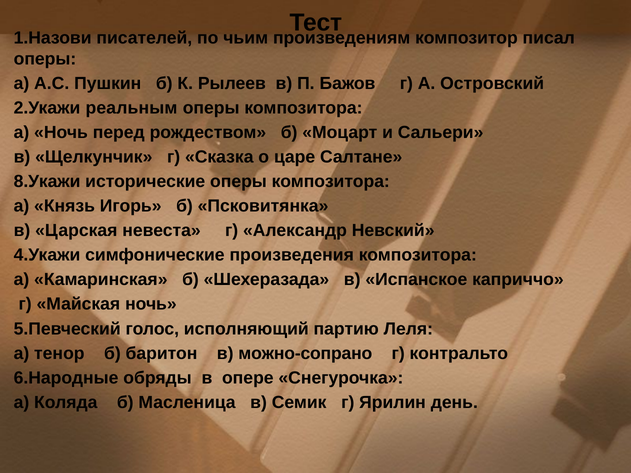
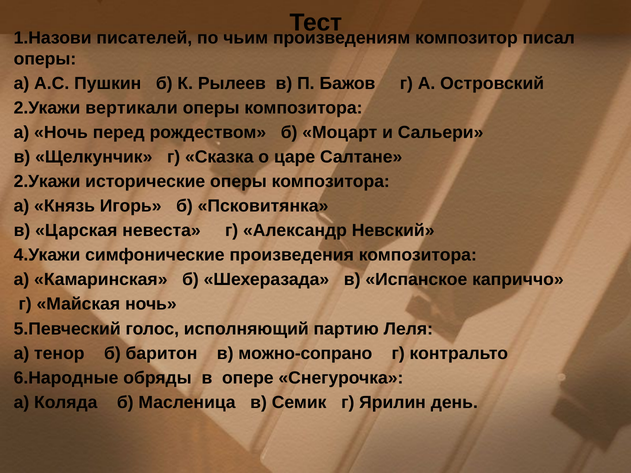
реальным: реальным -> вертикали (131, 108)
8.Укажи: 8.Укажи -> 2.Укажи (47, 182)
